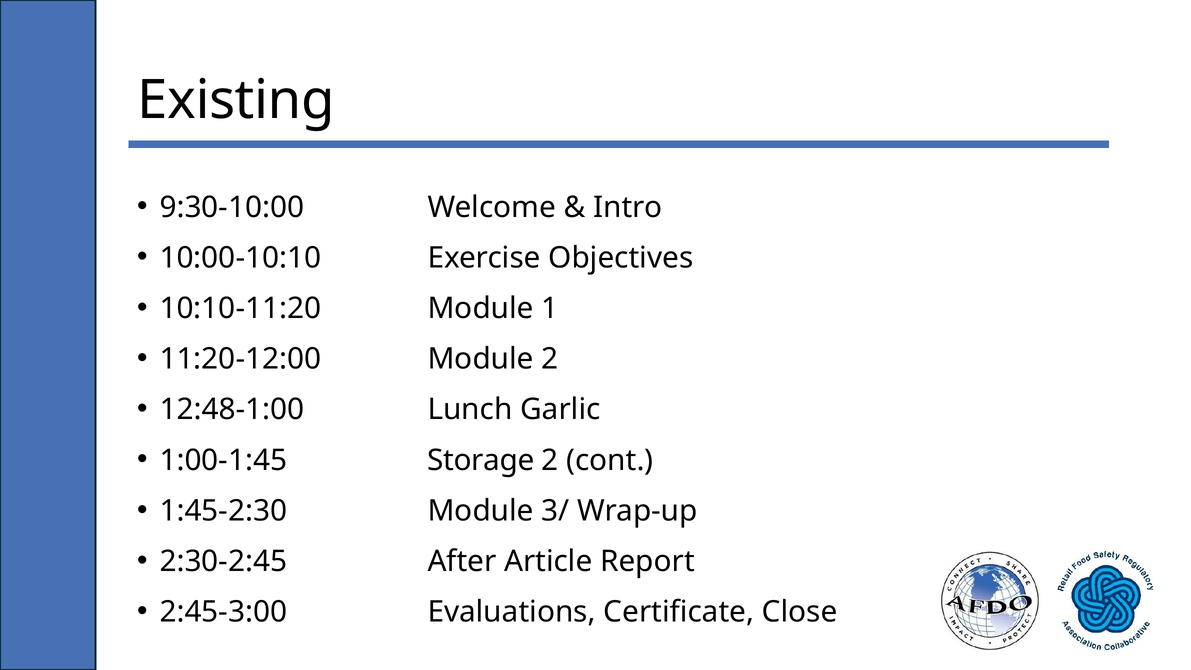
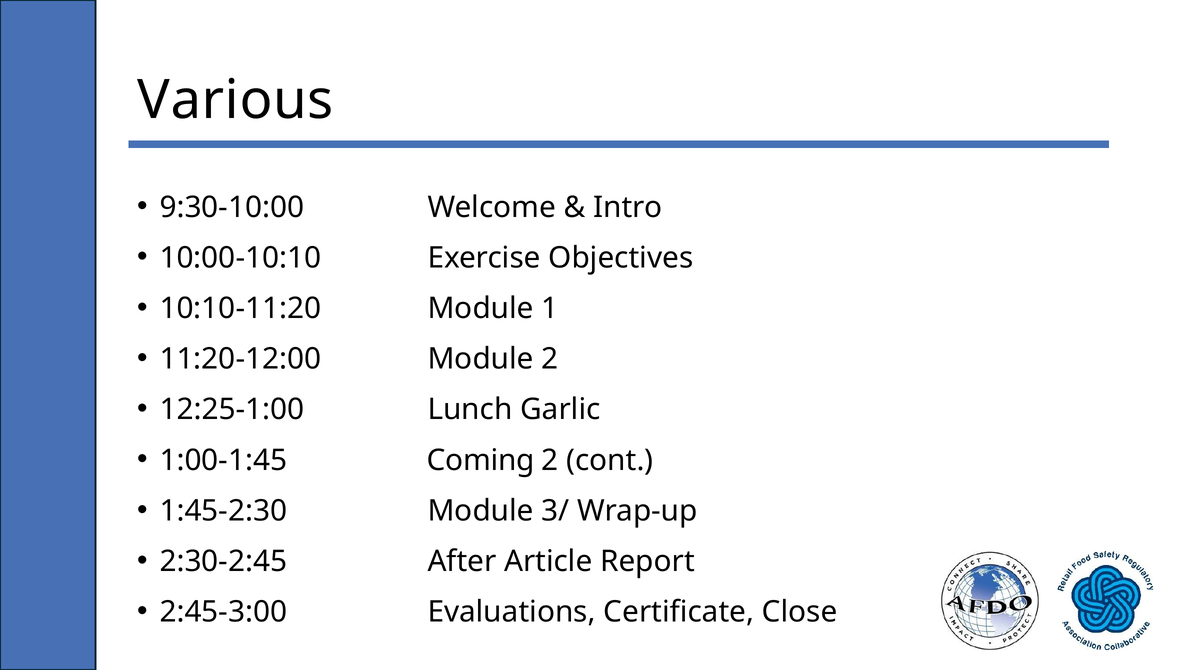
Existing: Existing -> Various (235, 100)
12:48-1:00: 12:48-1:00 -> 12:25-1:00 (232, 410)
Storage: Storage -> Coming (481, 460)
